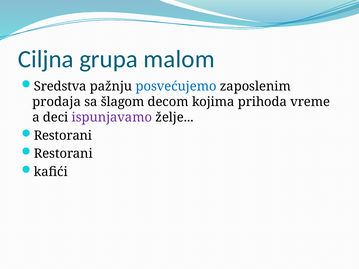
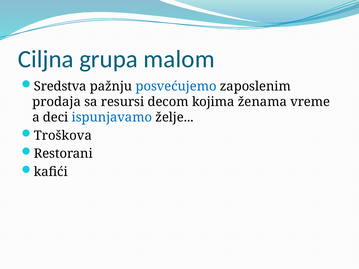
šlagom: šlagom -> resursi (123, 102)
prihoda: prihoda -> ženama (262, 102)
ispunjavamo colour: purple -> blue (112, 118)
Restorani: Restorani -> Troškova (63, 136)
